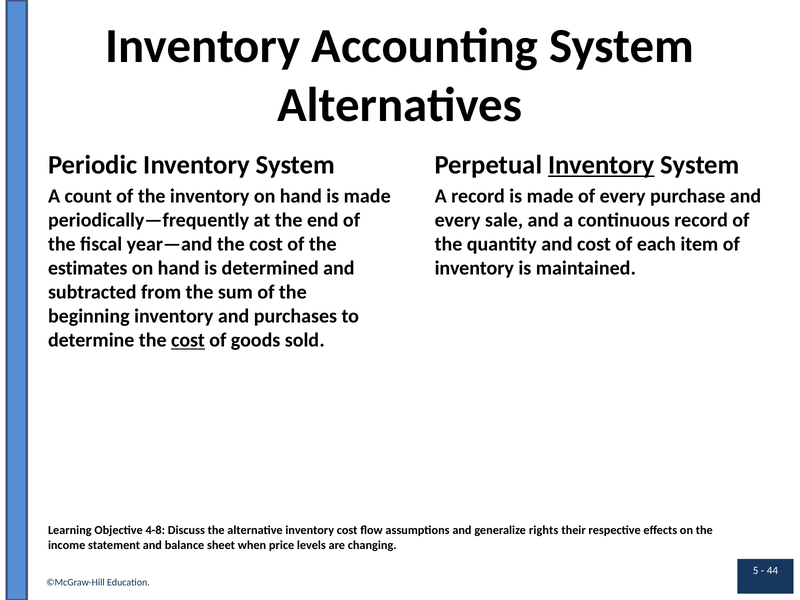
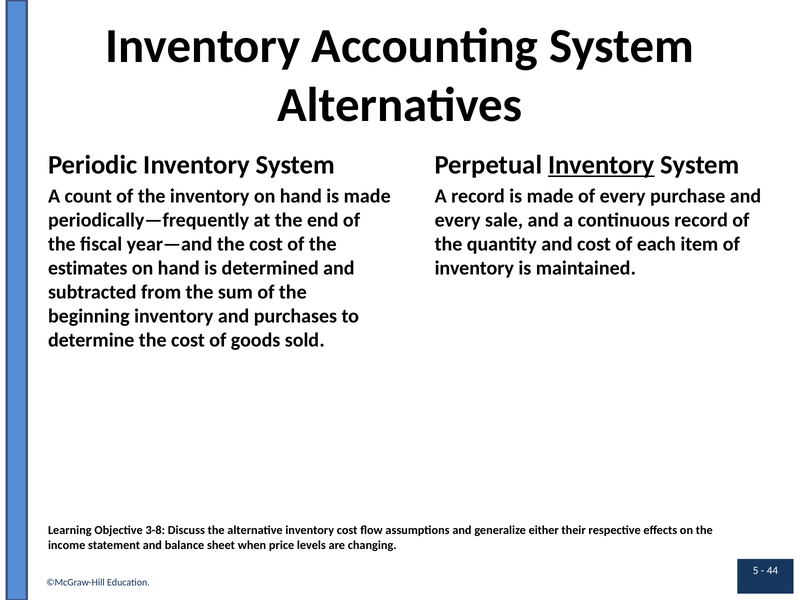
cost underline: present -> none (188, 340)
4-8: 4-8 -> 3-8 (155, 530)
rights: rights -> either (544, 530)
